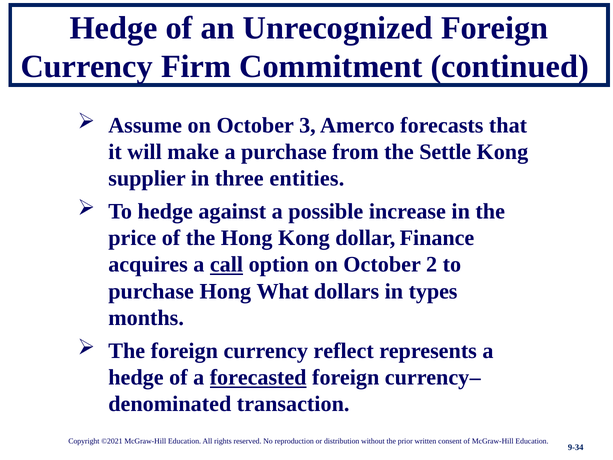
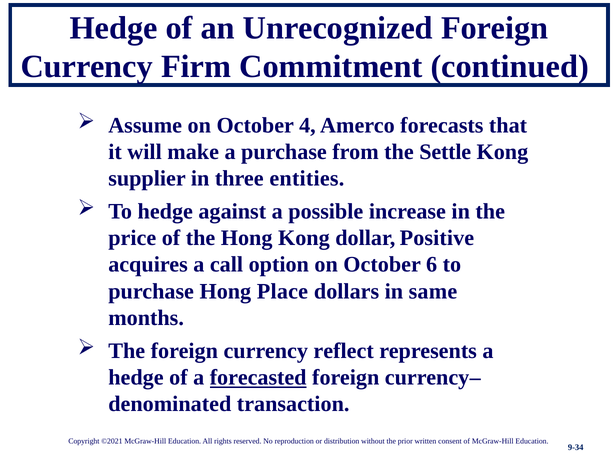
3: 3 -> 4 (307, 125)
Finance: Finance -> Positive (437, 238)
call underline: present -> none (226, 265)
2: 2 -> 6 (432, 265)
What: What -> Place (282, 291)
types: types -> same (433, 291)
